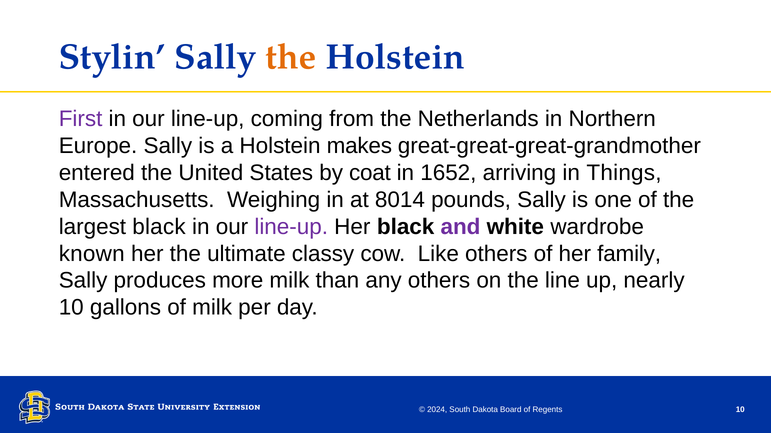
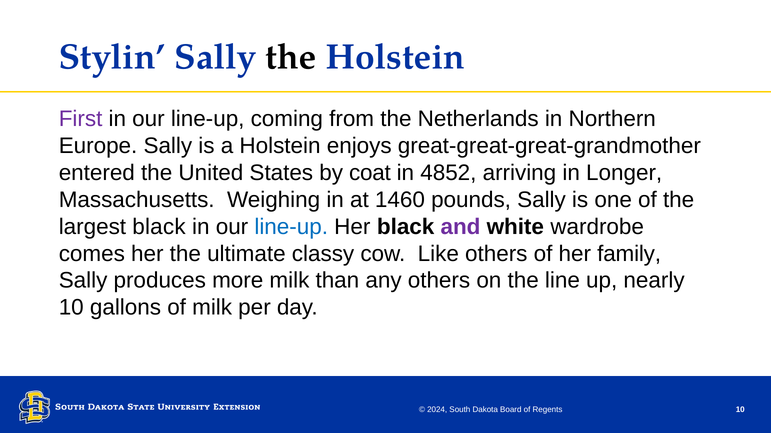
the colour: orange -> black (291, 57)
makes: makes -> enjoys (359, 146)
1652: 1652 -> 4852 (448, 173)
Things: Things -> Longer (624, 173)
8014: 8014 -> 1460 (400, 200)
line-up colour: purple -> blue (291, 227)
known: known -> comes (92, 254)
